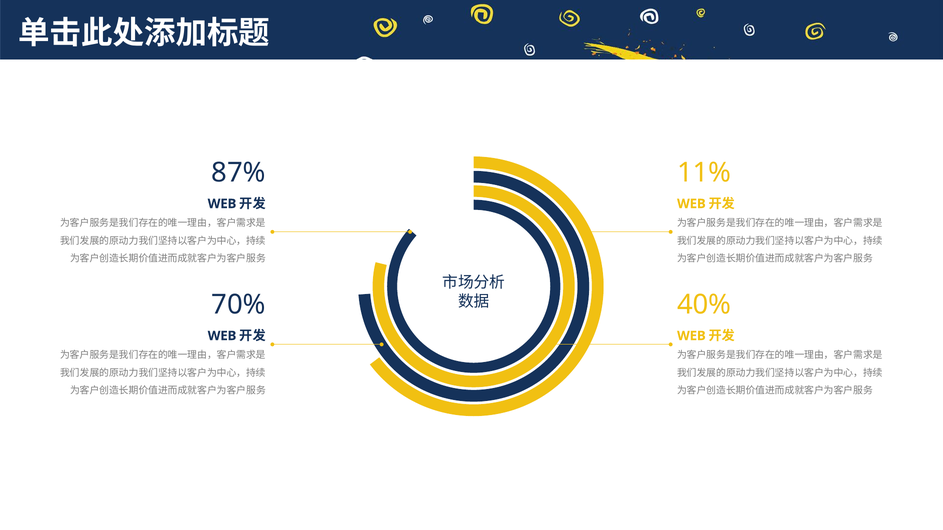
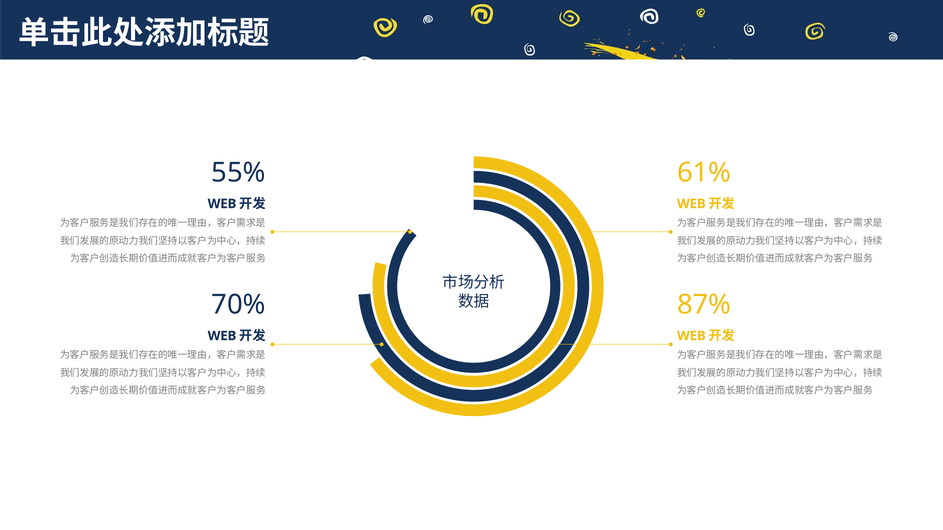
87%: 87% -> 55% (239, 173)
11%: 11% -> 61% (704, 173)
40%: 40% -> 87% (704, 305)
